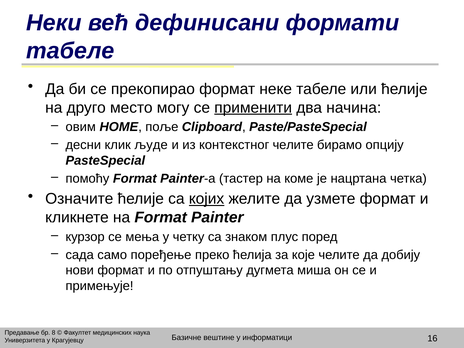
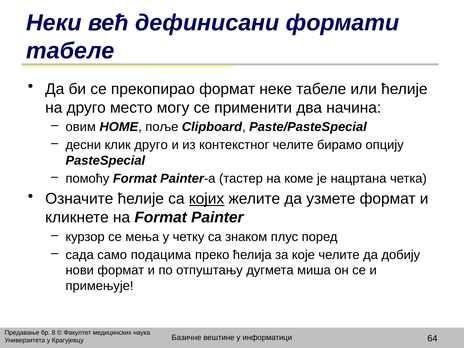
применити underline: present -> none (253, 108)
клик људе: људе -> друго (151, 145)
поређење: поређење -> подацима (161, 255)
16: 16 -> 64 (432, 338)
